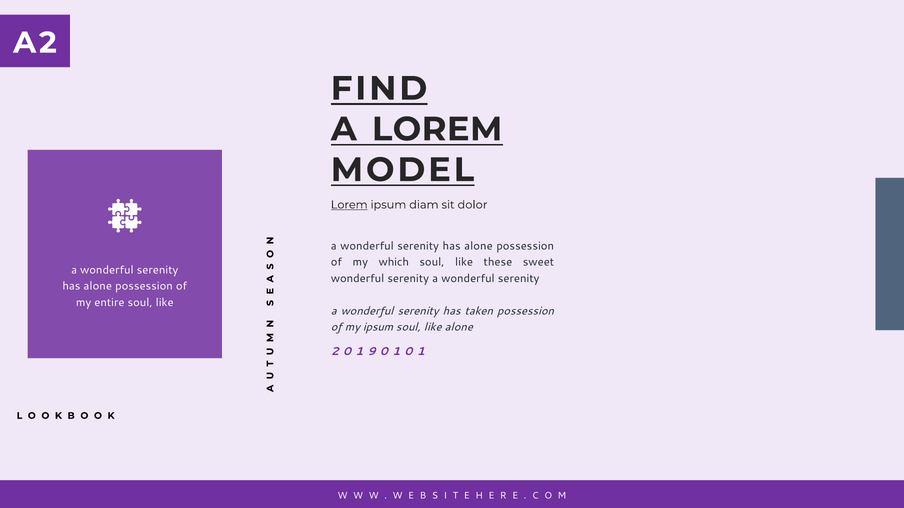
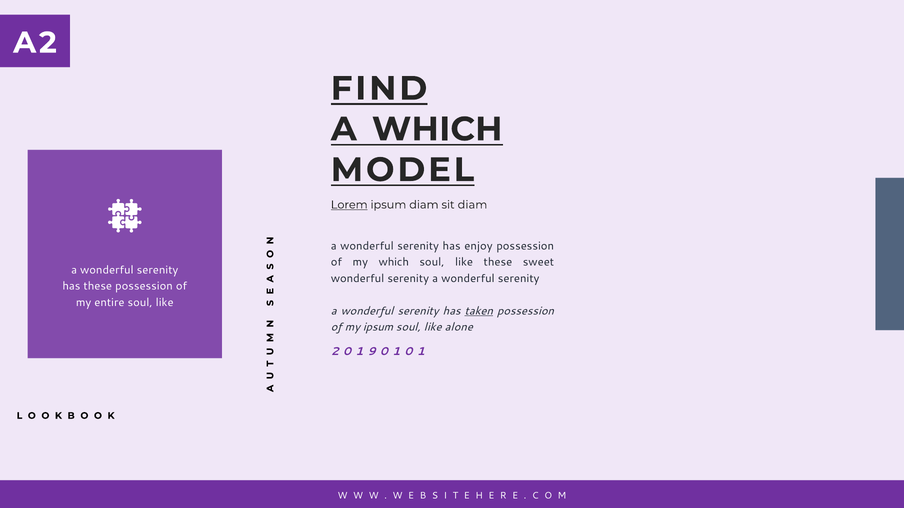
A LOREM: LOREM -> WHICH (437, 129)
sit dolor: dolor -> diam (472, 205)
alone: alone -> enjoy (478, 246)
alone: alone -> these (98, 286)
taken underline: none -> present (479, 311)
